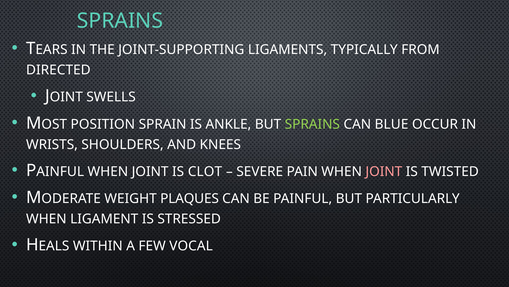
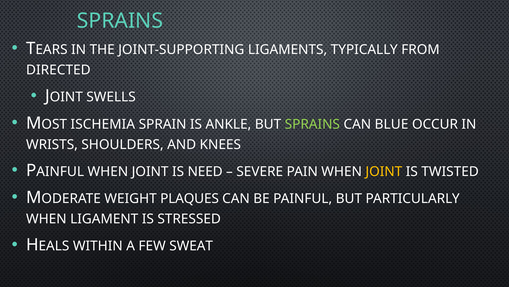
POSITION: POSITION -> ISCHEMIA (103, 124)
CLOT: CLOT -> NEED (205, 171)
JOINT colour: pink -> yellow (384, 171)
VOCAL: VOCAL -> SWEAT (191, 246)
